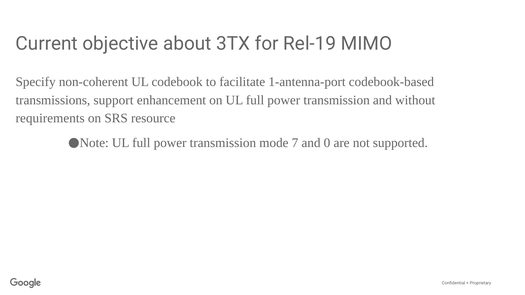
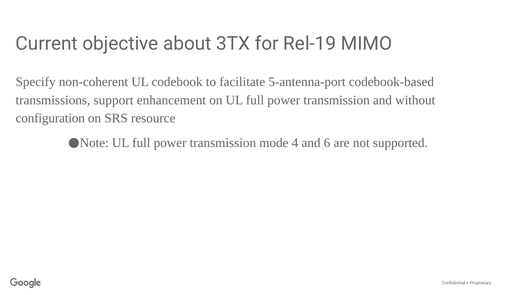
1-antenna-port: 1-antenna-port -> 5-antenna-port (307, 82)
requirements: requirements -> configuration (50, 118)
7: 7 -> 4 (295, 143)
0: 0 -> 6 (327, 143)
